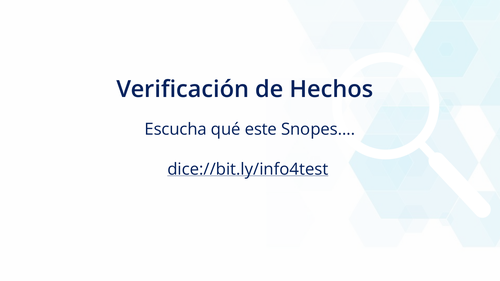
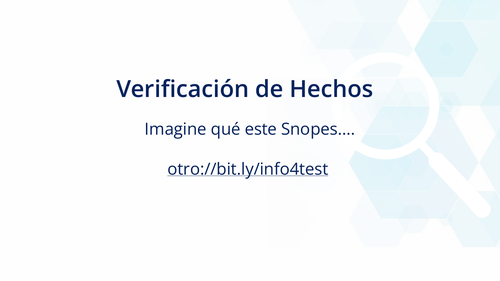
Escucha: Escucha -> Imagine (176, 129)
dice://bit.ly/info4test: dice://bit.ly/info4test -> otro://bit.ly/info4test (248, 169)
